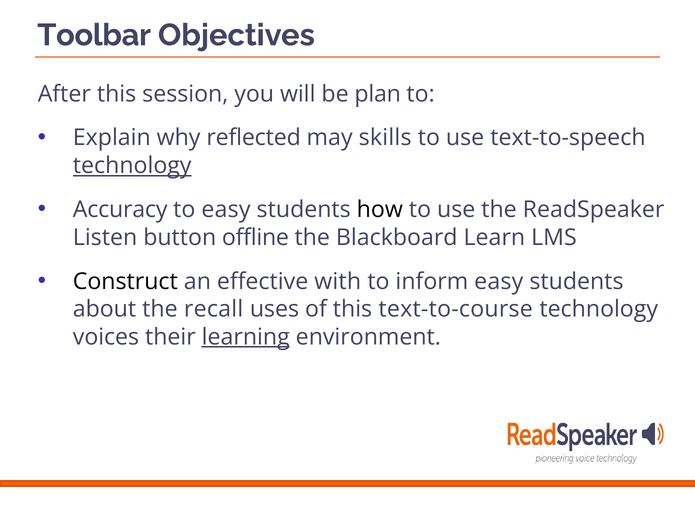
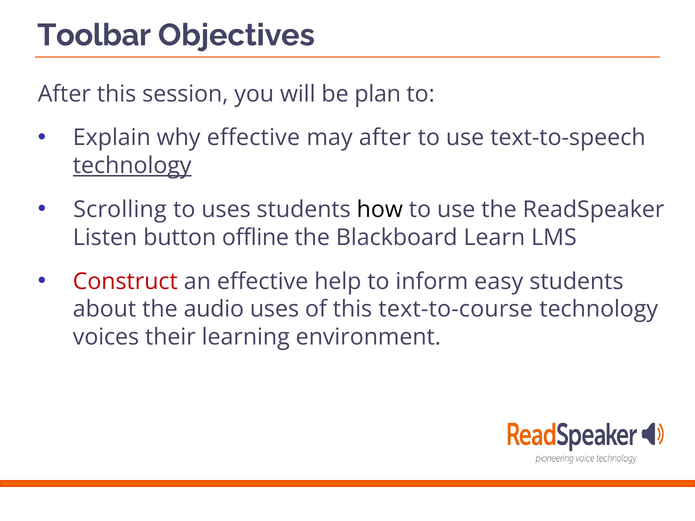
why reflected: reflected -> effective (253, 138)
may skills: skills -> after (385, 138)
Accuracy: Accuracy -> Scrolling (120, 210)
to easy: easy -> uses (226, 210)
Construct colour: black -> red (125, 282)
with: with -> help (338, 282)
recall: recall -> audio (214, 309)
learning underline: present -> none (246, 337)
